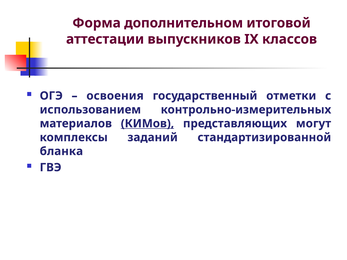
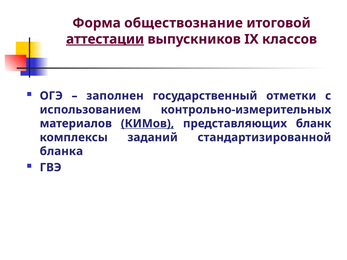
дополнительном: дополнительном -> обществознание (184, 23)
аттестации underline: none -> present (105, 39)
освоения: освоения -> заполнен (115, 96)
могут: могут -> бланк (314, 124)
